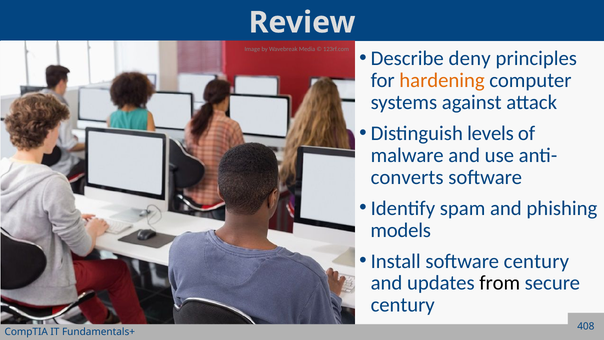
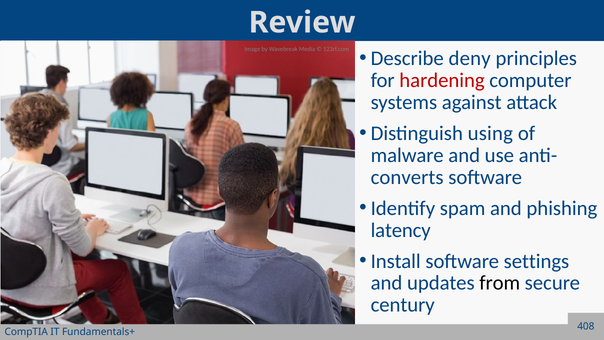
hardening colour: orange -> red (442, 80)
levels: levels -> using (490, 133)
models: models -> latency (401, 230)
software century: century -> settings (536, 261)
